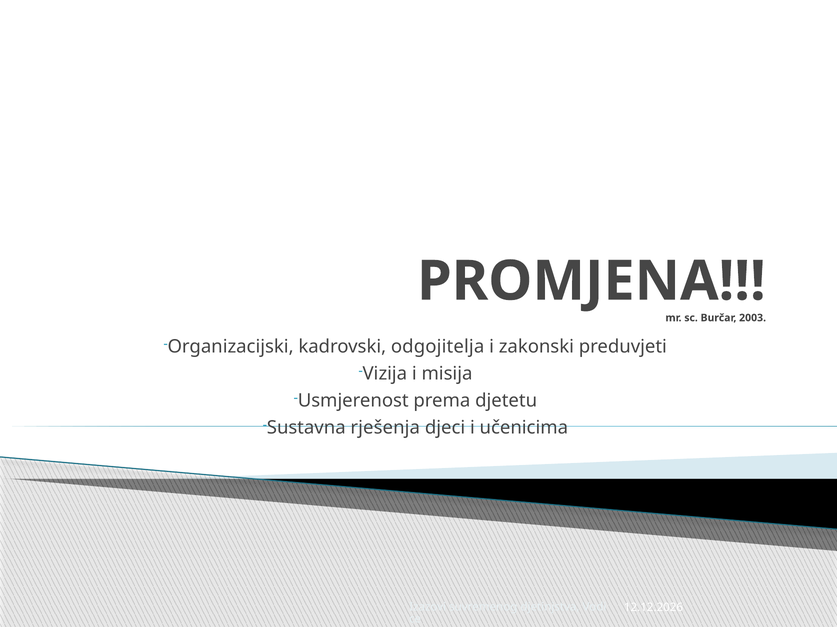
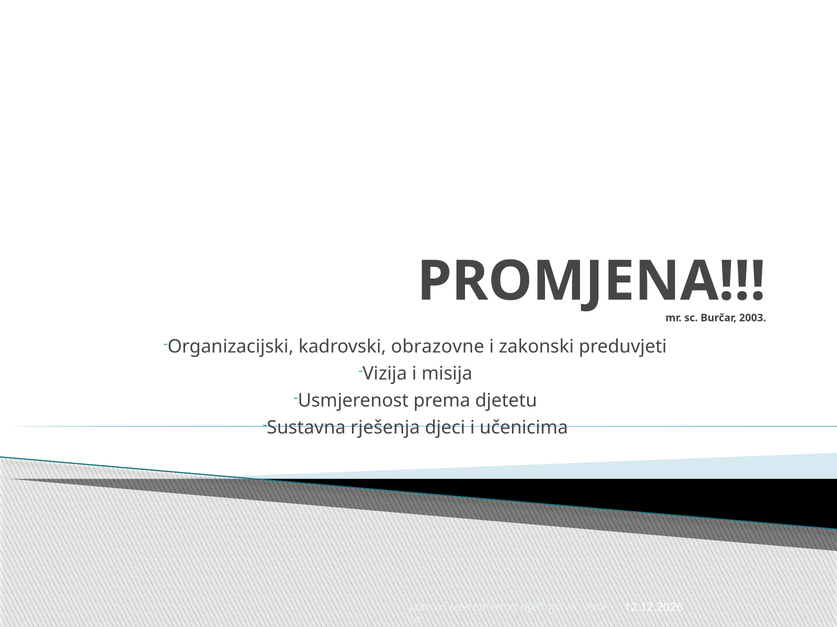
odgojitelja: odgojitelja -> obrazovne (438, 347)
